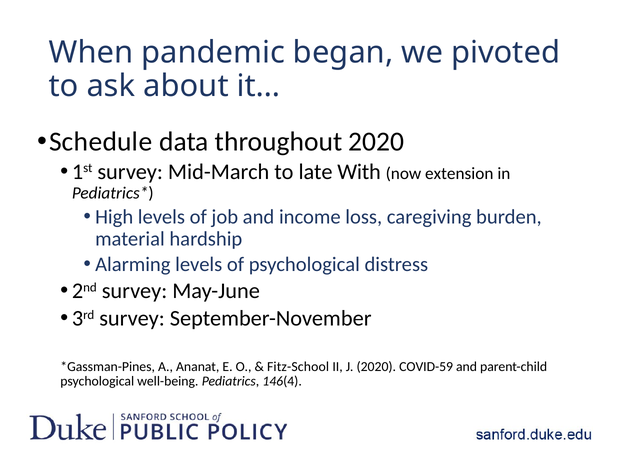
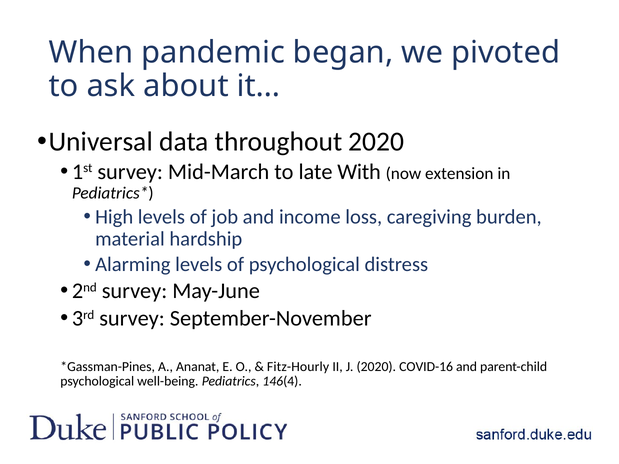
Schedule: Schedule -> Universal (101, 142)
Fitz-School: Fitz-School -> Fitz-Hourly (298, 367)
COVID-59: COVID-59 -> COVID-16 (426, 367)
